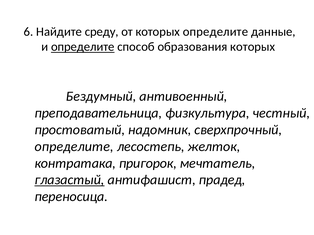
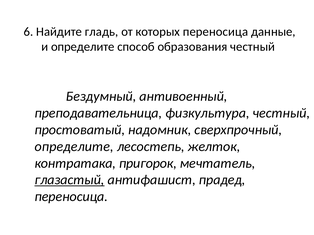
среду: среду -> гладь (102, 32)
которых определите: определите -> переносица (215, 32)
определите underline: present -> none (83, 47)
образования которых: которых -> честный (253, 47)
